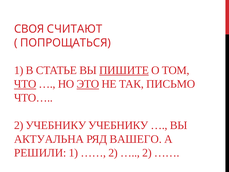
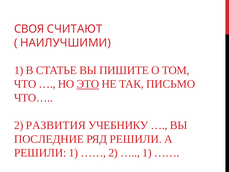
ПОПРОЩАТЬСЯ: ПОПРОЩАТЬСЯ -> НАИЛУЧШИМИ (65, 43)
ПИШИТЕ underline: present -> none (124, 70)
ЧТО underline: present -> none (25, 84)
2 УЧЕБНИКУ: УЧЕБНИКУ -> РАЗВИТИЯ (56, 125)
АКТУАЛЬНА: АКТУАЛЬНА -> ПОСЛЕДНИЕ (49, 139)
РЯД ВАШЕГО: ВАШЕГО -> РЕШИЛИ (136, 139)
2: 2 -> 1 (147, 153)
